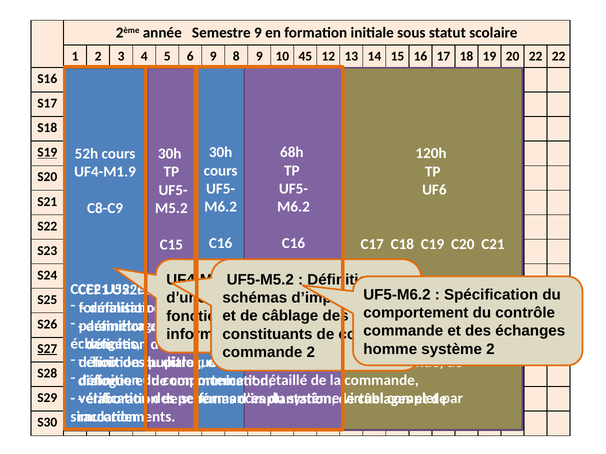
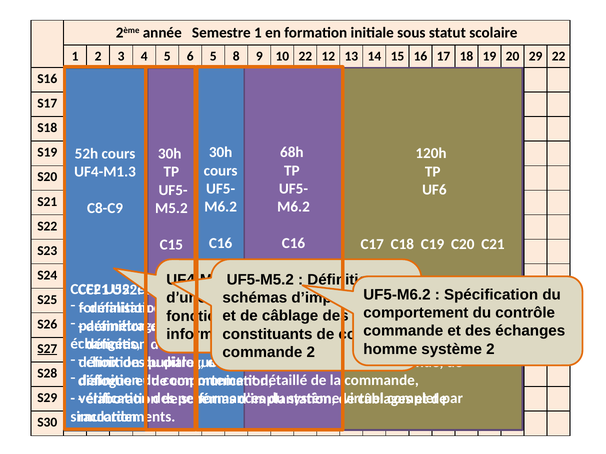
Semestre 9: 9 -> 1 (258, 33)
6 9: 9 -> 5 (213, 56)
10 45: 45 -> 22 (305, 56)
20 22: 22 -> 29 (536, 56)
S19 underline: present -> none (47, 153)
UF4-M1.9: UF4-M1.9 -> UF4-M1.3 (105, 172)
